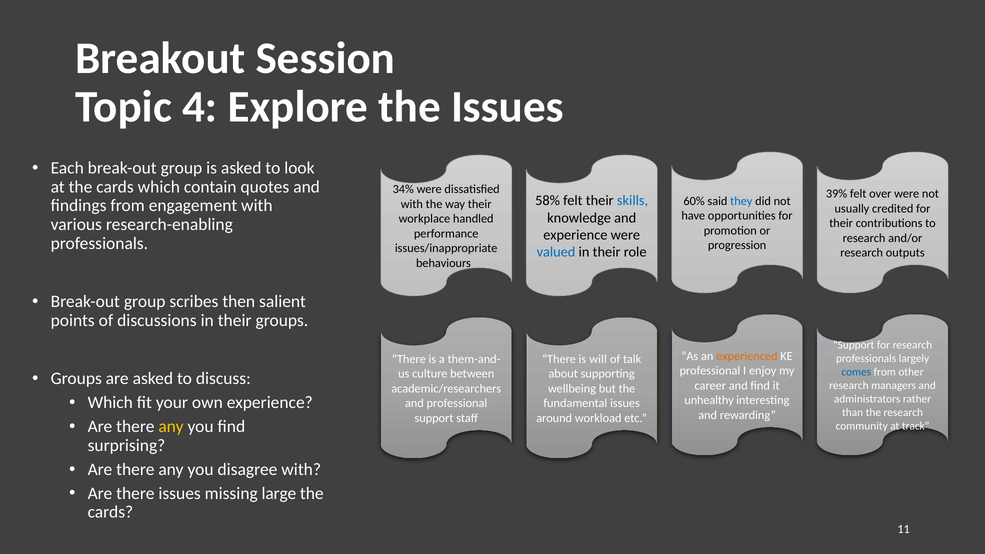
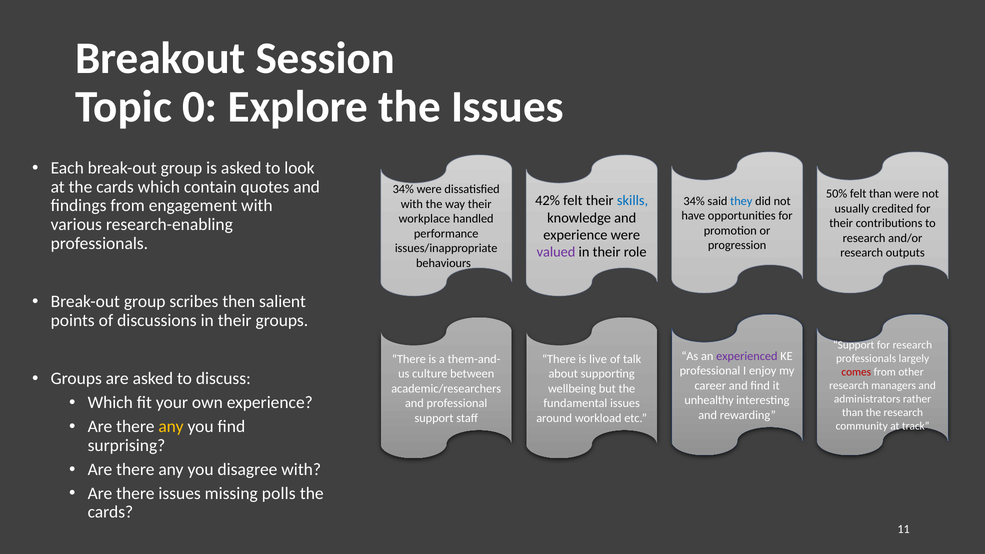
4: 4 -> 0 (200, 107)
39%: 39% -> 50% (837, 194)
felt over: over -> than (880, 194)
58%: 58% -> 42% (548, 201)
60%: 60% -> 34% (694, 201)
valued colour: blue -> purple (556, 252)
experienced colour: orange -> purple (747, 356)
will: will -> live (598, 359)
comes colour: blue -> red (856, 372)
large: large -> polls (279, 493)
